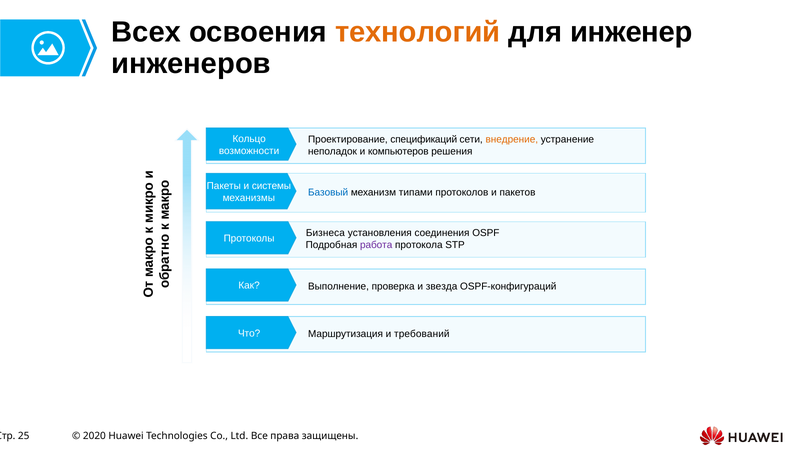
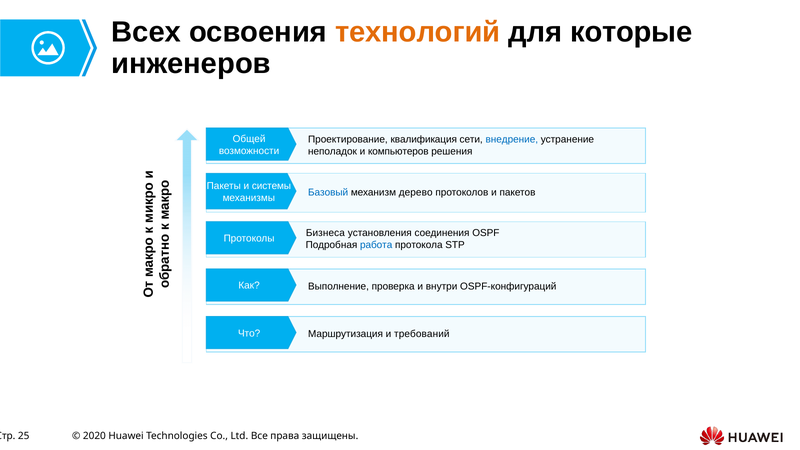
инженер: инженер -> которые (631, 32)
Кольцо: Кольцо -> Общей (249, 139)
спецификаций: спецификаций -> квалификация (424, 140)
внедрение colour: orange -> blue (512, 140)
типами: типами -> дерево (416, 192)
работа colour: purple -> blue (376, 245)
звезда: звезда -> внутри (442, 286)
